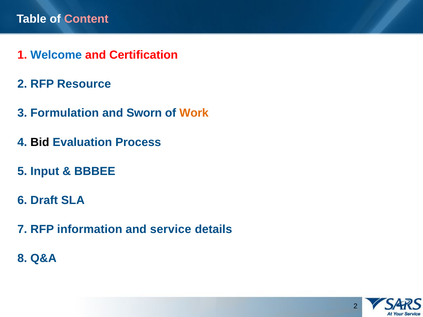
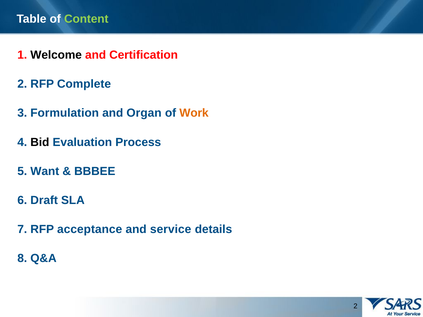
Content colour: pink -> light green (86, 19)
Welcome colour: blue -> black (56, 55)
Resource: Resource -> Complete (84, 84)
Sworn: Sworn -> Organ (144, 113)
Input: Input -> Want (45, 171)
information: information -> acceptance (90, 229)
